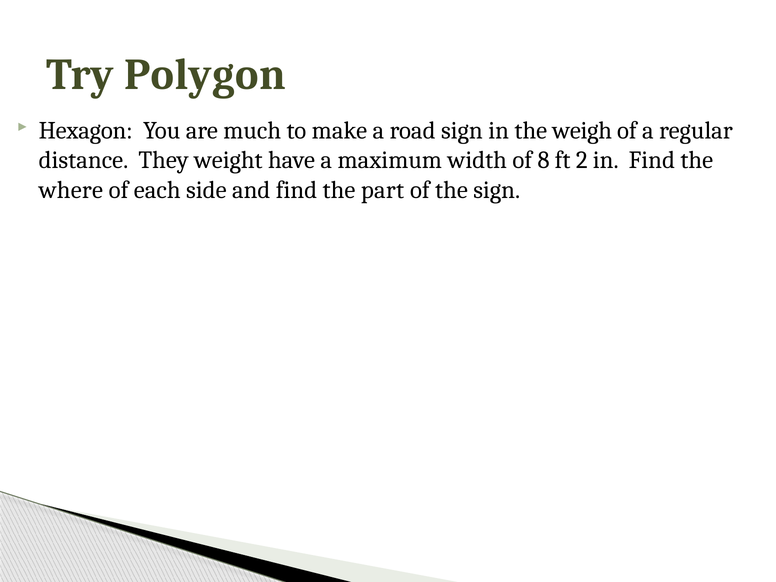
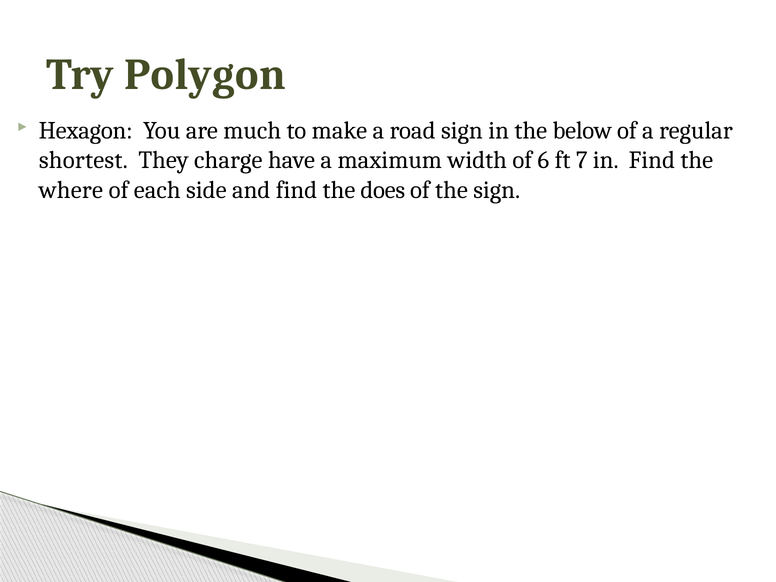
weigh: weigh -> below (582, 130)
distance: distance -> shortest (83, 160)
weight: weight -> charge (228, 160)
8: 8 -> 6 (543, 160)
2: 2 -> 7 (582, 160)
part: part -> does (383, 190)
